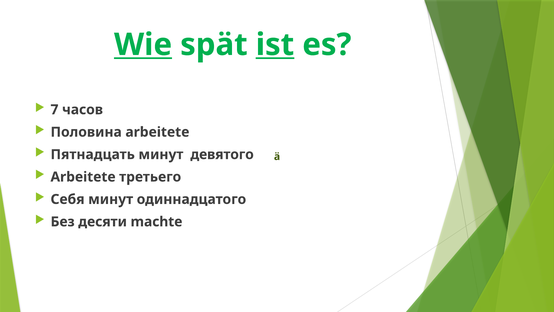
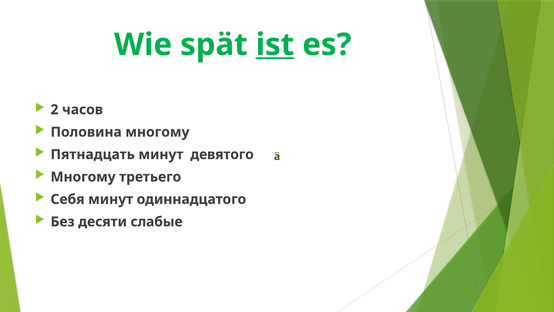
Wie underline: present -> none (143, 45)
7: 7 -> 2 (54, 110)
Половина arbeitete: arbeitete -> многому (157, 132)
Arbeitete: Arbeitete -> Многому (83, 177)
machte: machte -> слабые (157, 222)
